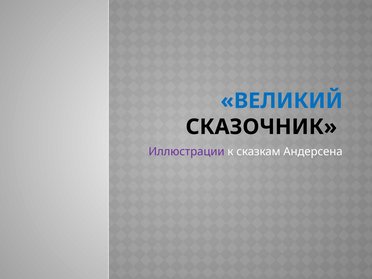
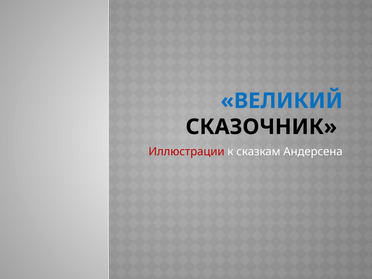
Иллюстрации colour: purple -> red (186, 152)
